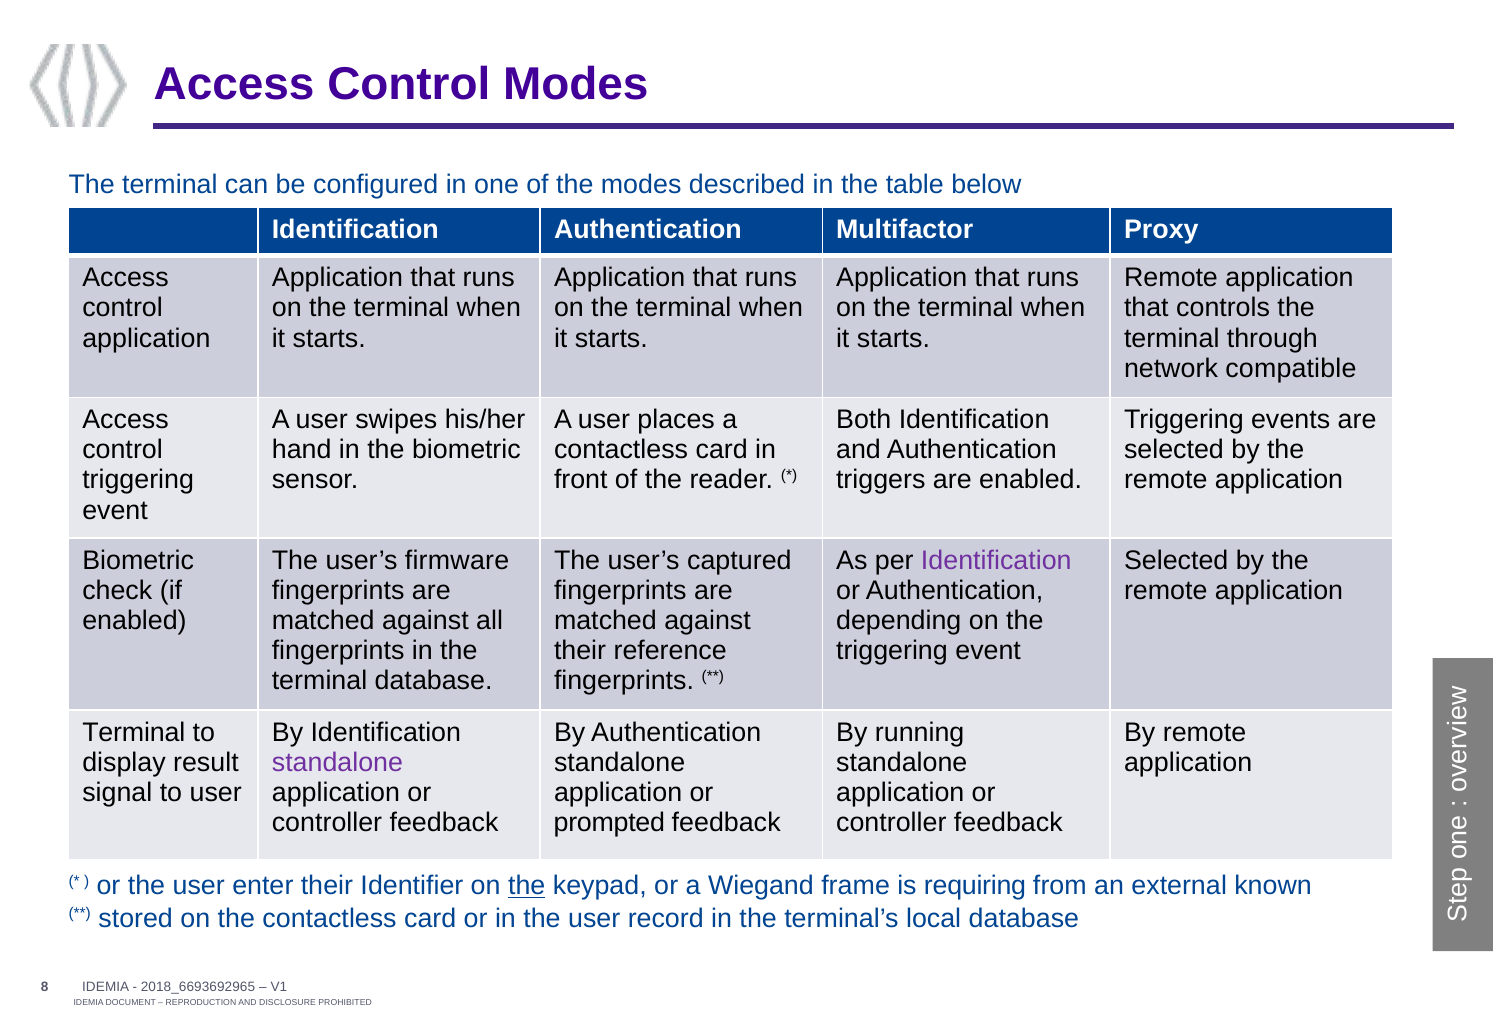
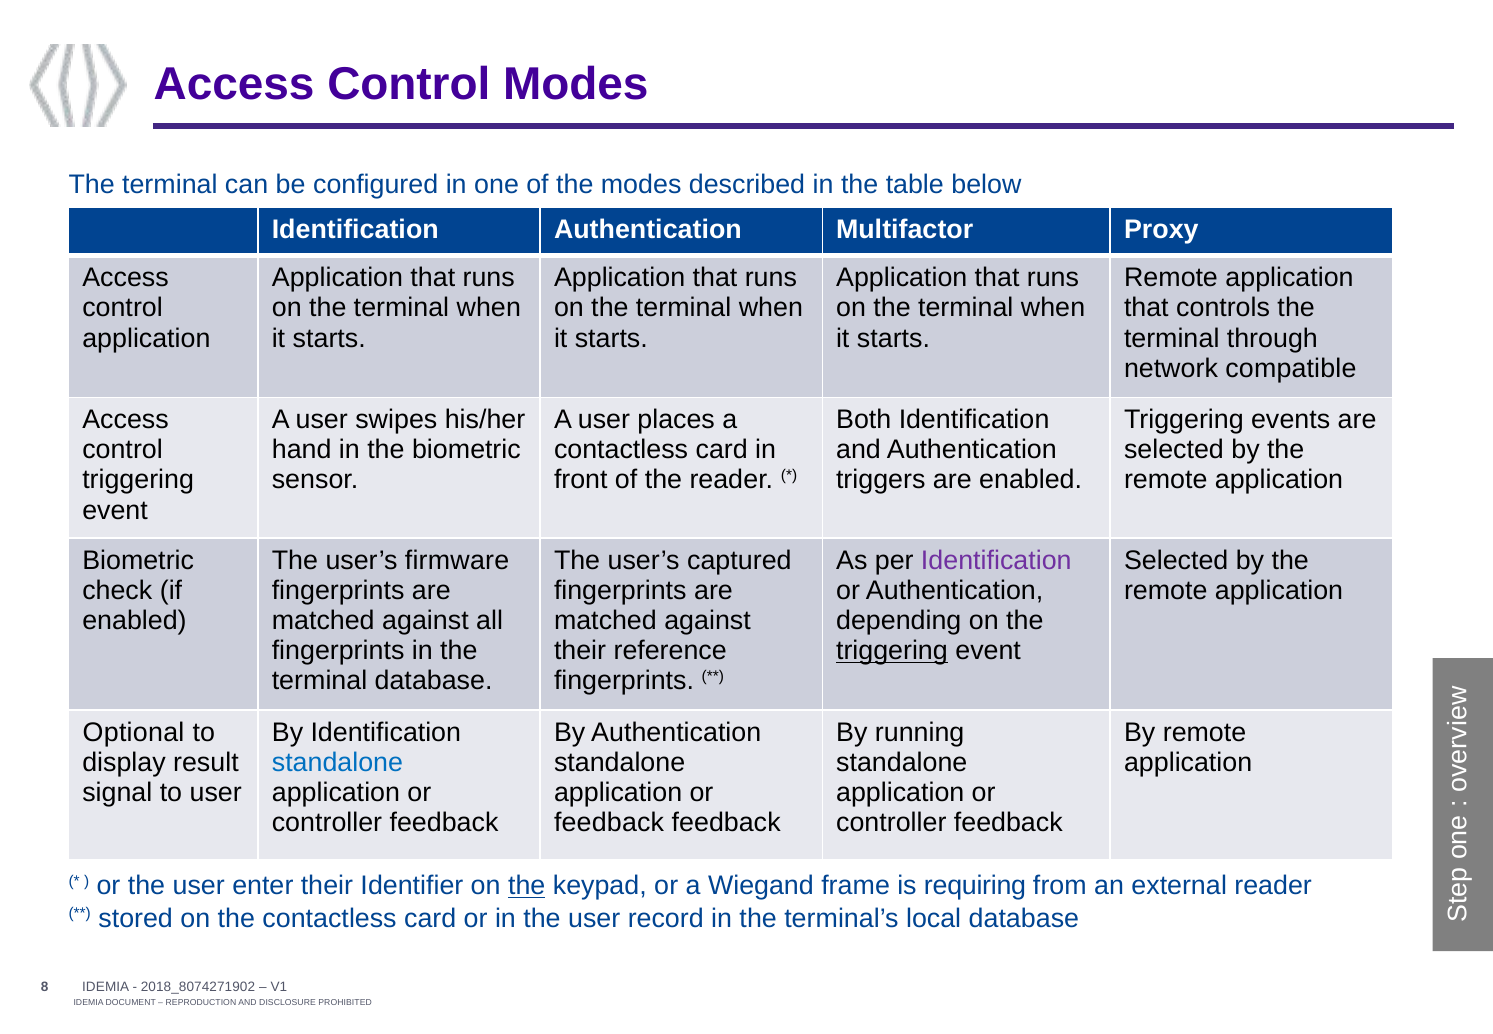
triggering underline: none -> present (892, 651)
Terminal: Terminal -> Optional (134, 732)
standalone colour: purple -> blue (337, 762)
prompted: prompted -> feedback (609, 822)
external known: known -> reader (1273, 886)
2018_6693692965: 2018_6693692965 -> 2018_8074271902 (198, 987)
